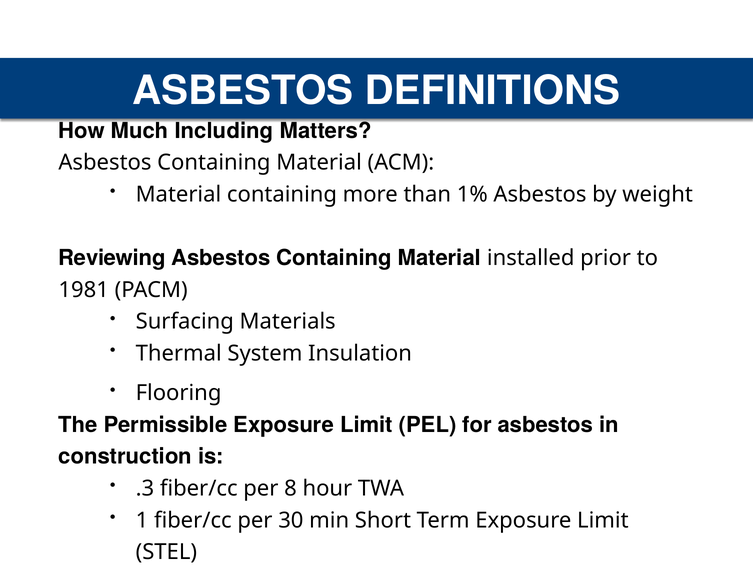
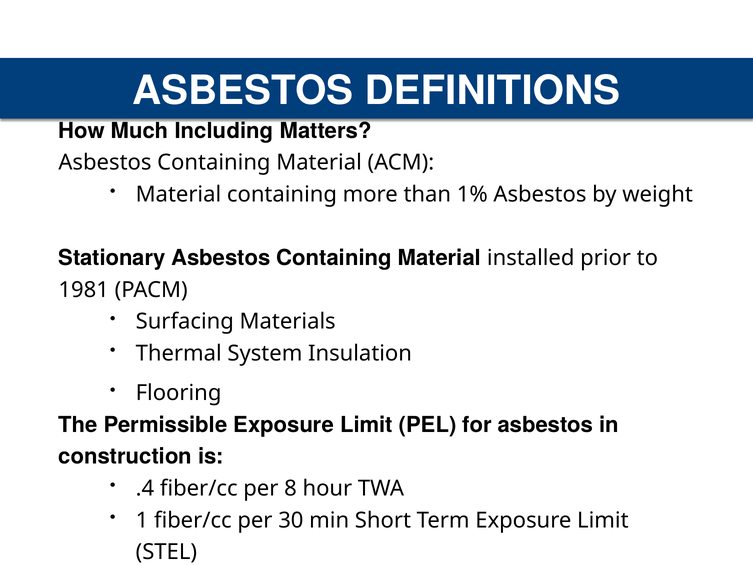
Reviewing: Reviewing -> Stationary (112, 258)
.3: .3 -> .4 (145, 488)
